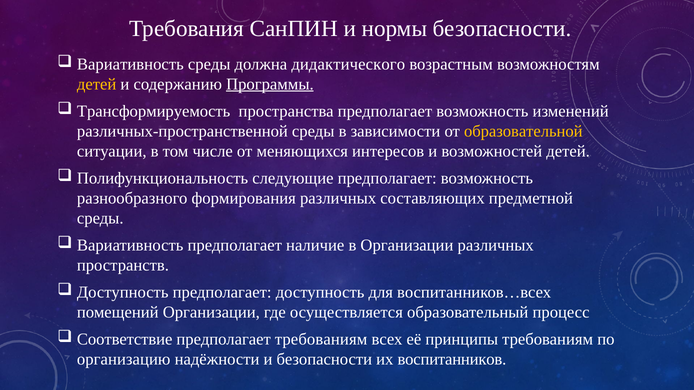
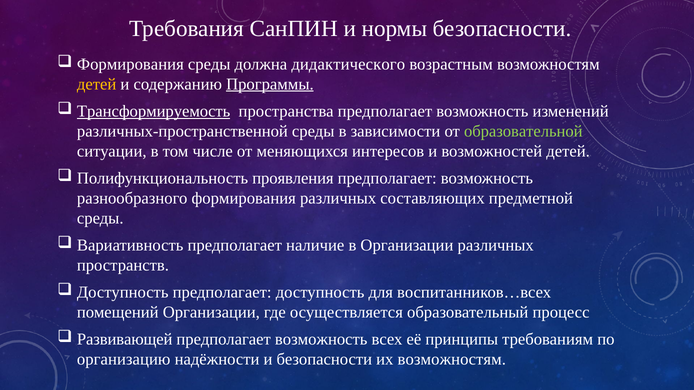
Вариативность: Вариативность -> Формирования (130, 64)
Трансформируемость underline: none -> present (154, 111)
образовательной colour: yellow -> light green (523, 131)
следующие: следующие -> проявления (293, 178)
Соответствие: Соответствие -> Развивающей (125, 340)
требованиям: требованиям -> возможность (321, 340)
их воспитанников: воспитанников -> возможностям (452, 360)
